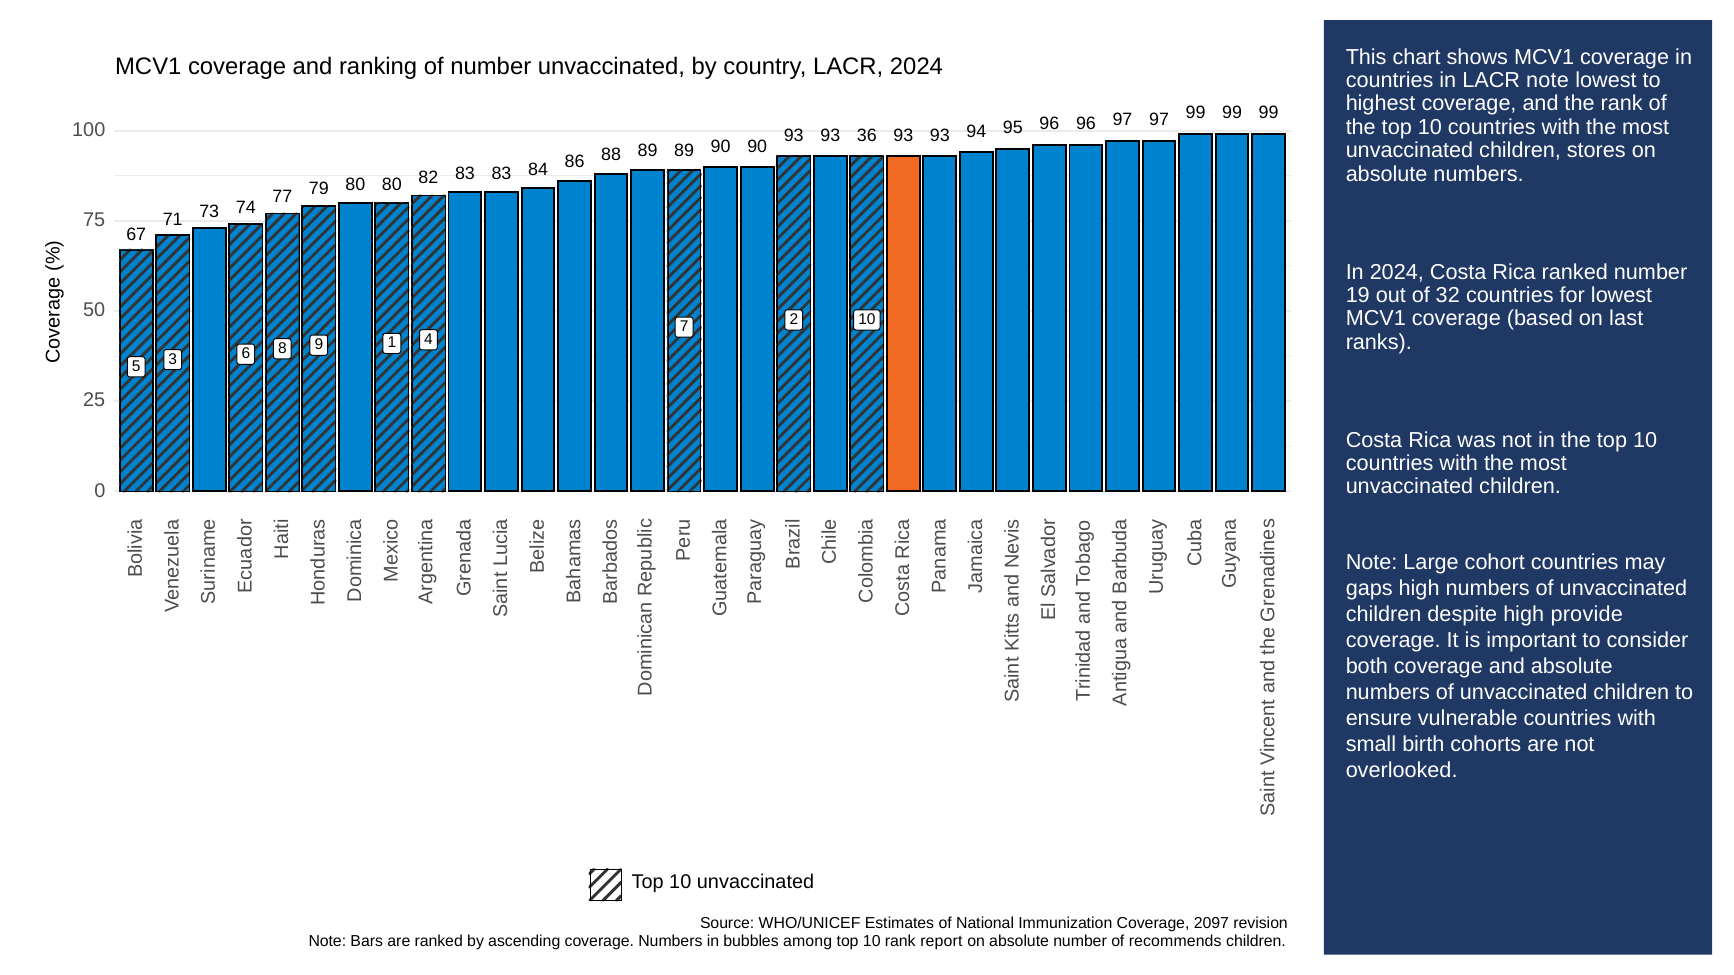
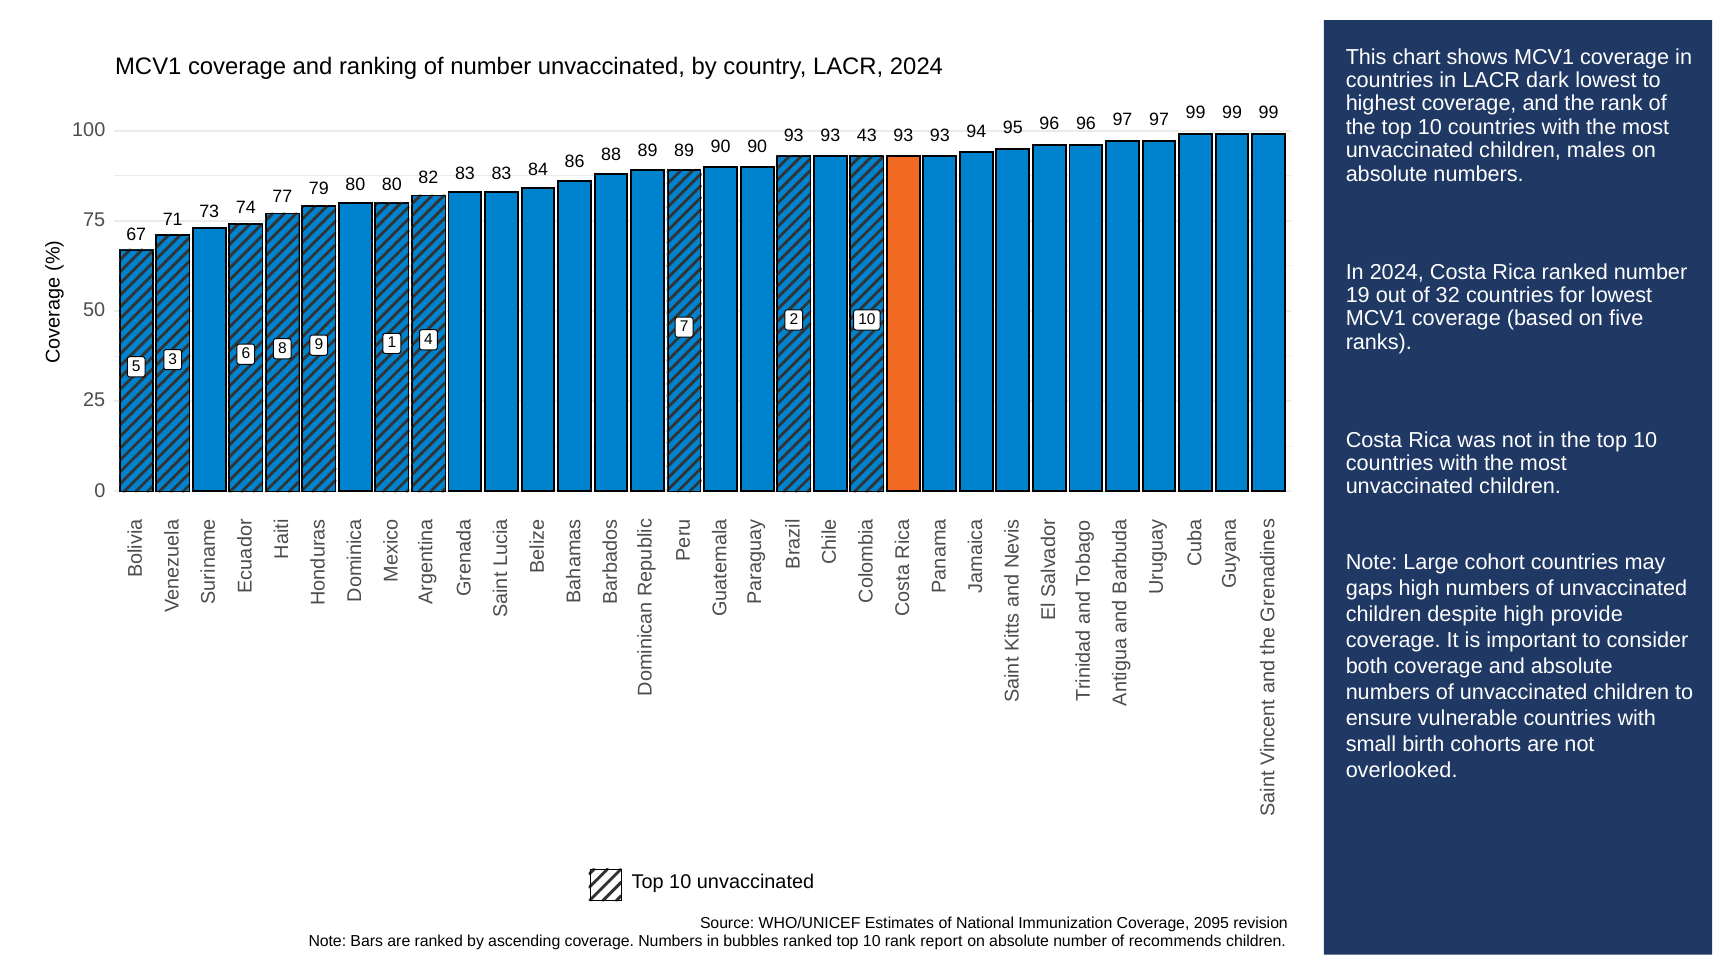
LACR note: note -> dark (1548, 80)
36: 36 -> 43 (867, 135)
stores: stores -> males (1596, 151)
last: last -> five (1626, 319)
2097: 2097 -> 2095 (1211, 924)
bubbles among: among -> ranked (808, 941)
